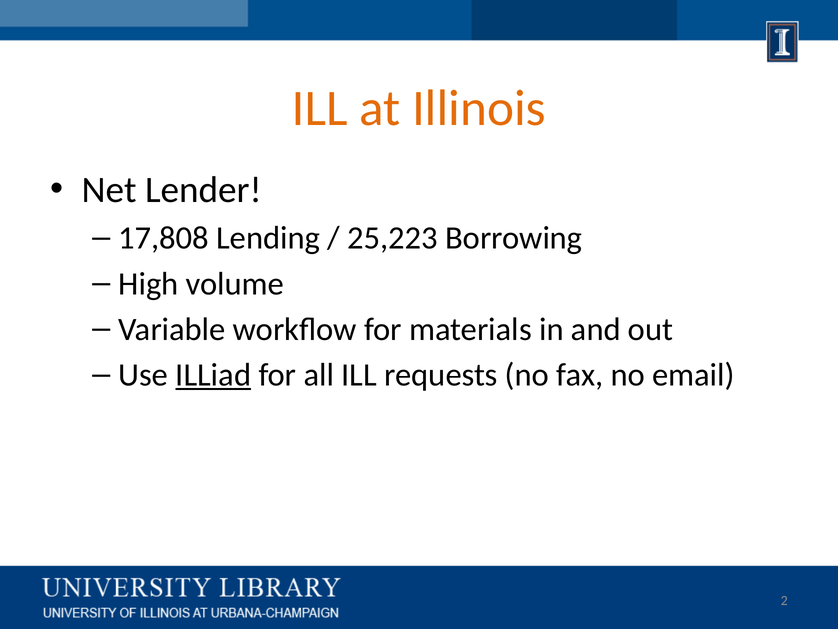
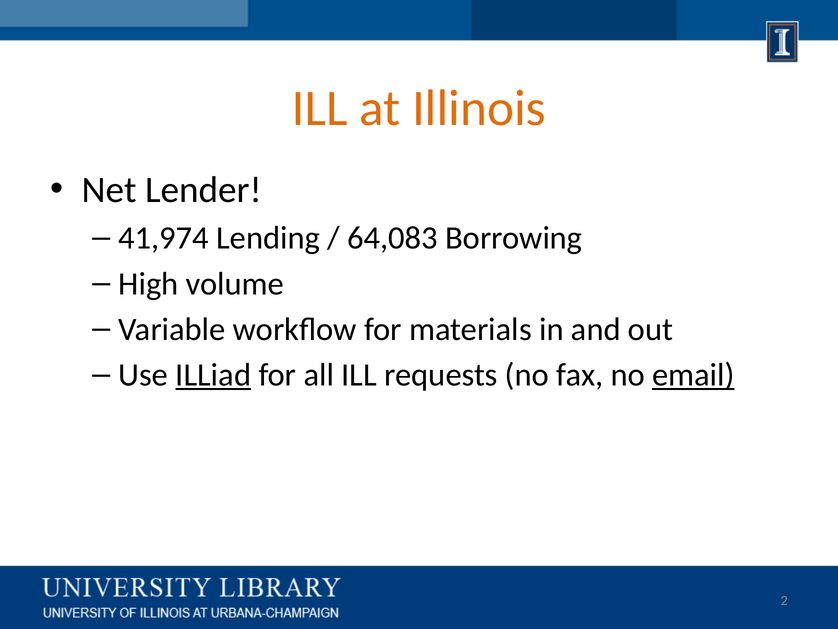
17,808: 17,808 -> 41,974 (164, 238)
25,223: 25,223 -> 64,083 (393, 238)
email underline: none -> present (693, 375)
